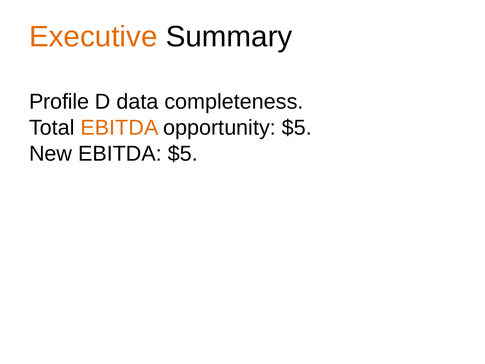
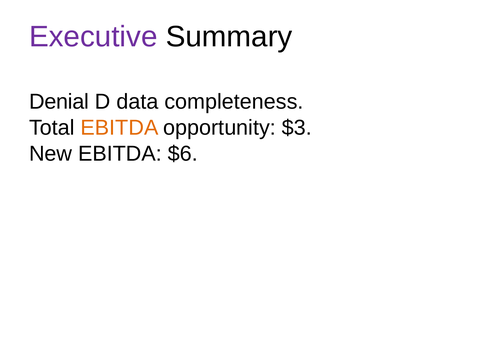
Executive colour: orange -> purple (93, 37)
Profile: Profile -> Denial (59, 102)
opportunity $5: $5 -> $3 (297, 128)
EBITDA $5: $5 -> $6 (183, 153)
